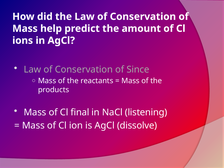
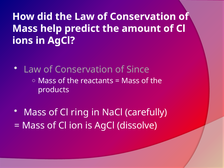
final: final -> ring (80, 112)
listening: listening -> carefully (146, 112)
